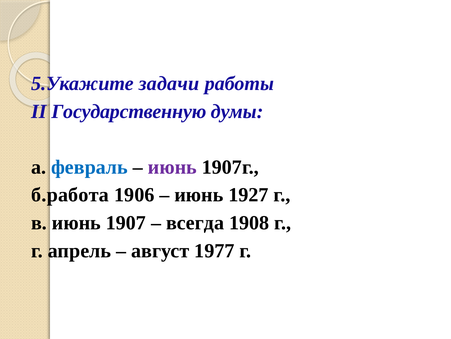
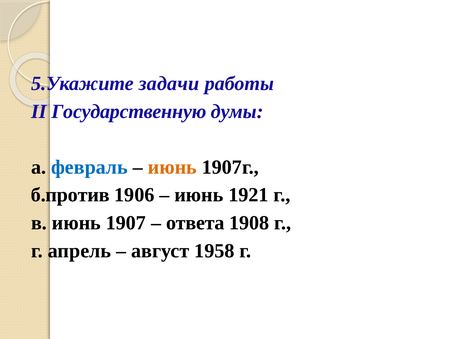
июнь colour: purple -> orange (172, 167)
б.работа: б.работа -> б.против (70, 195)
1927: 1927 -> 1921 (248, 195)
всегда: всегда -> ответа (195, 222)
1977: 1977 -> 1958 (214, 250)
